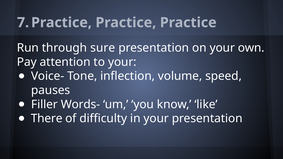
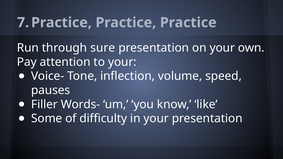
There: There -> Some (47, 119)
